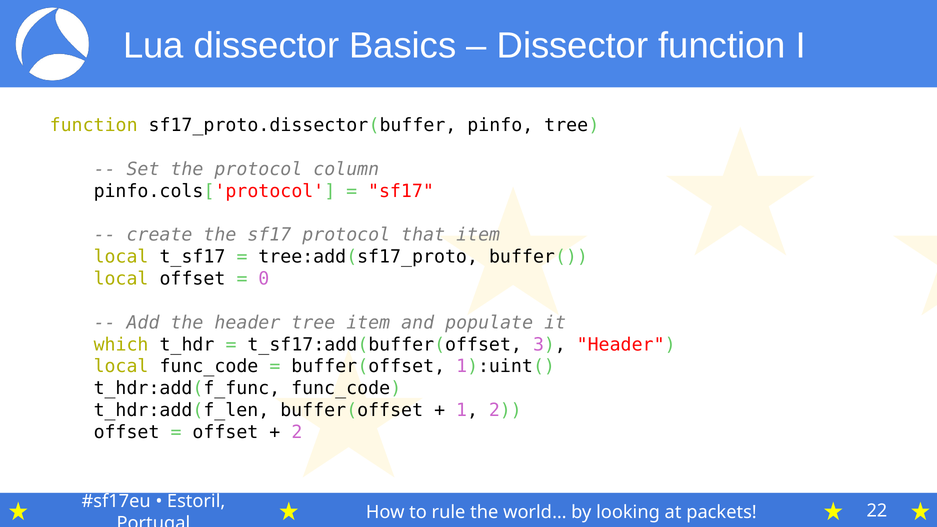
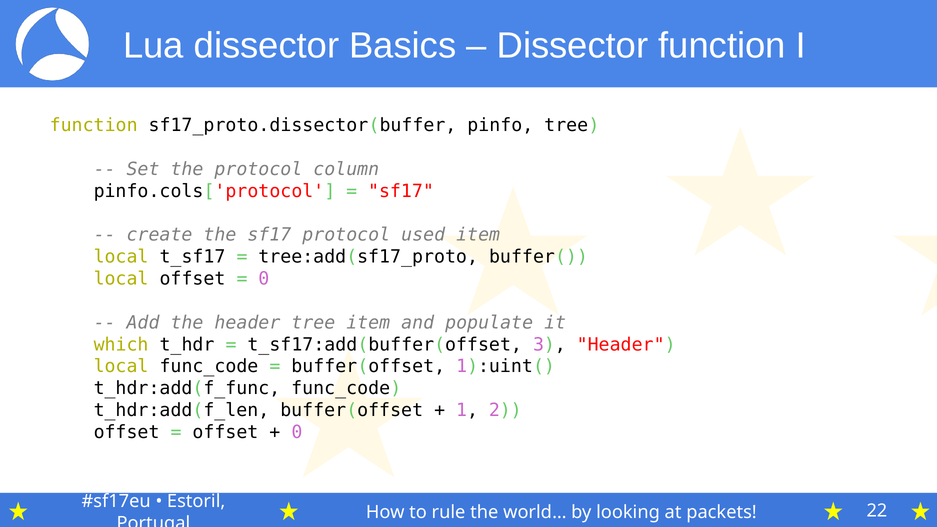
that: that -> used (423, 235)
2: 2 -> 0 (297, 432)
